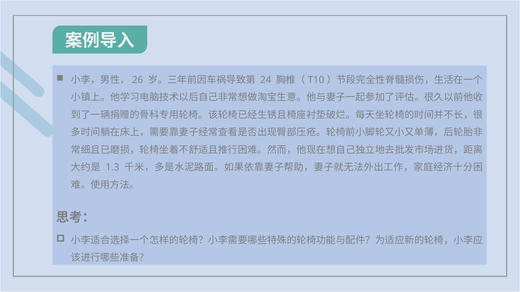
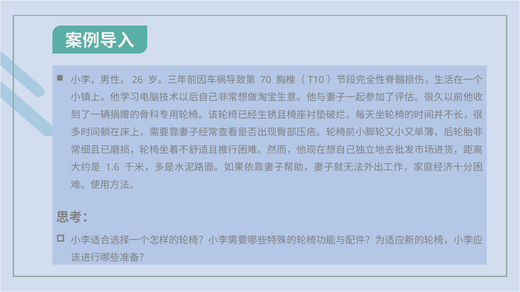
24: 24 -> 70 (266, 80)
1.3: 1.3 -> 1.6 (112, 168)
